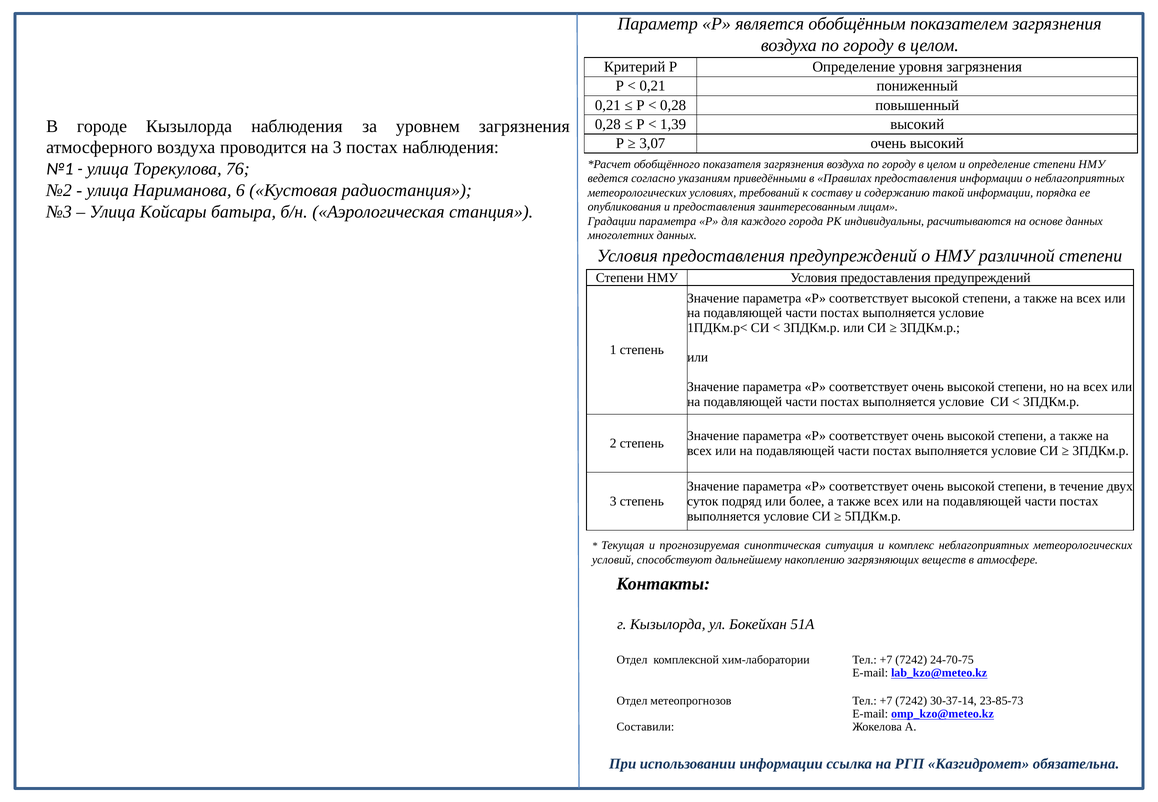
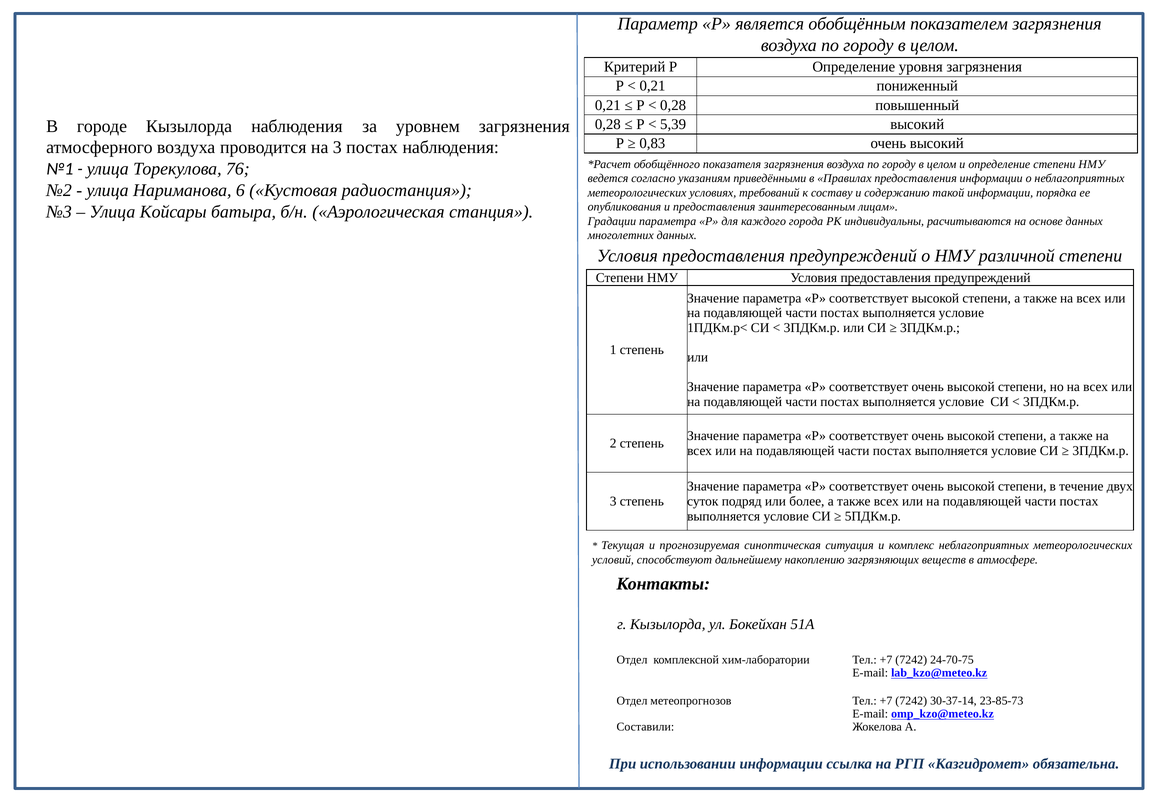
1,39: 1,39 -> 5,39 (673, 124)
3,07: 3,07 -> 0,83 (652, 143)
